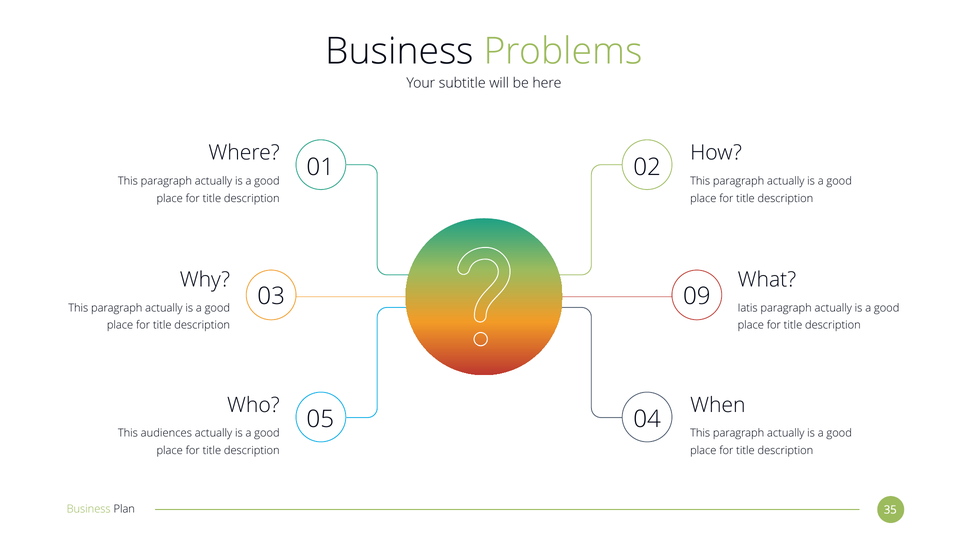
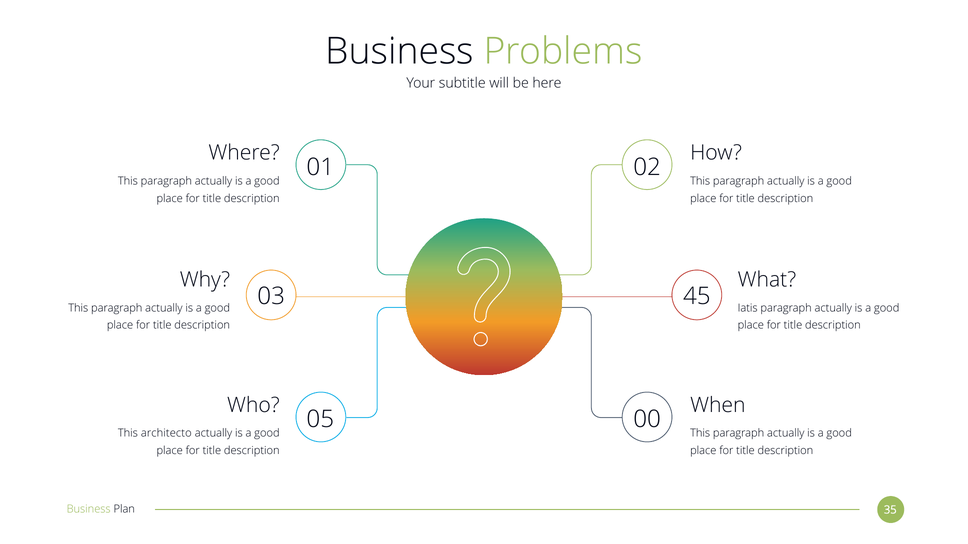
09: 09 -> 45 (697, 297)
04: 04 -> 00 (647, 420)
audiences: audiences -> architecto (166, 434)
